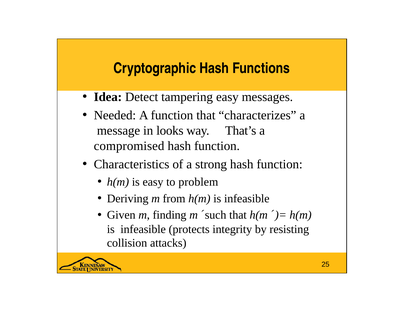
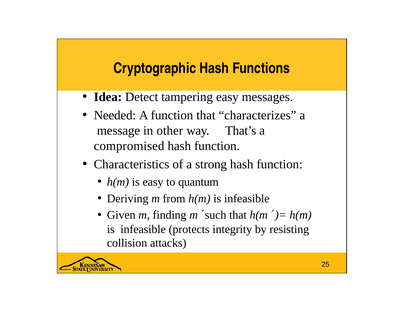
looks: looks -> other (170, 131)
problem: problem -> quantum (198, 182)
